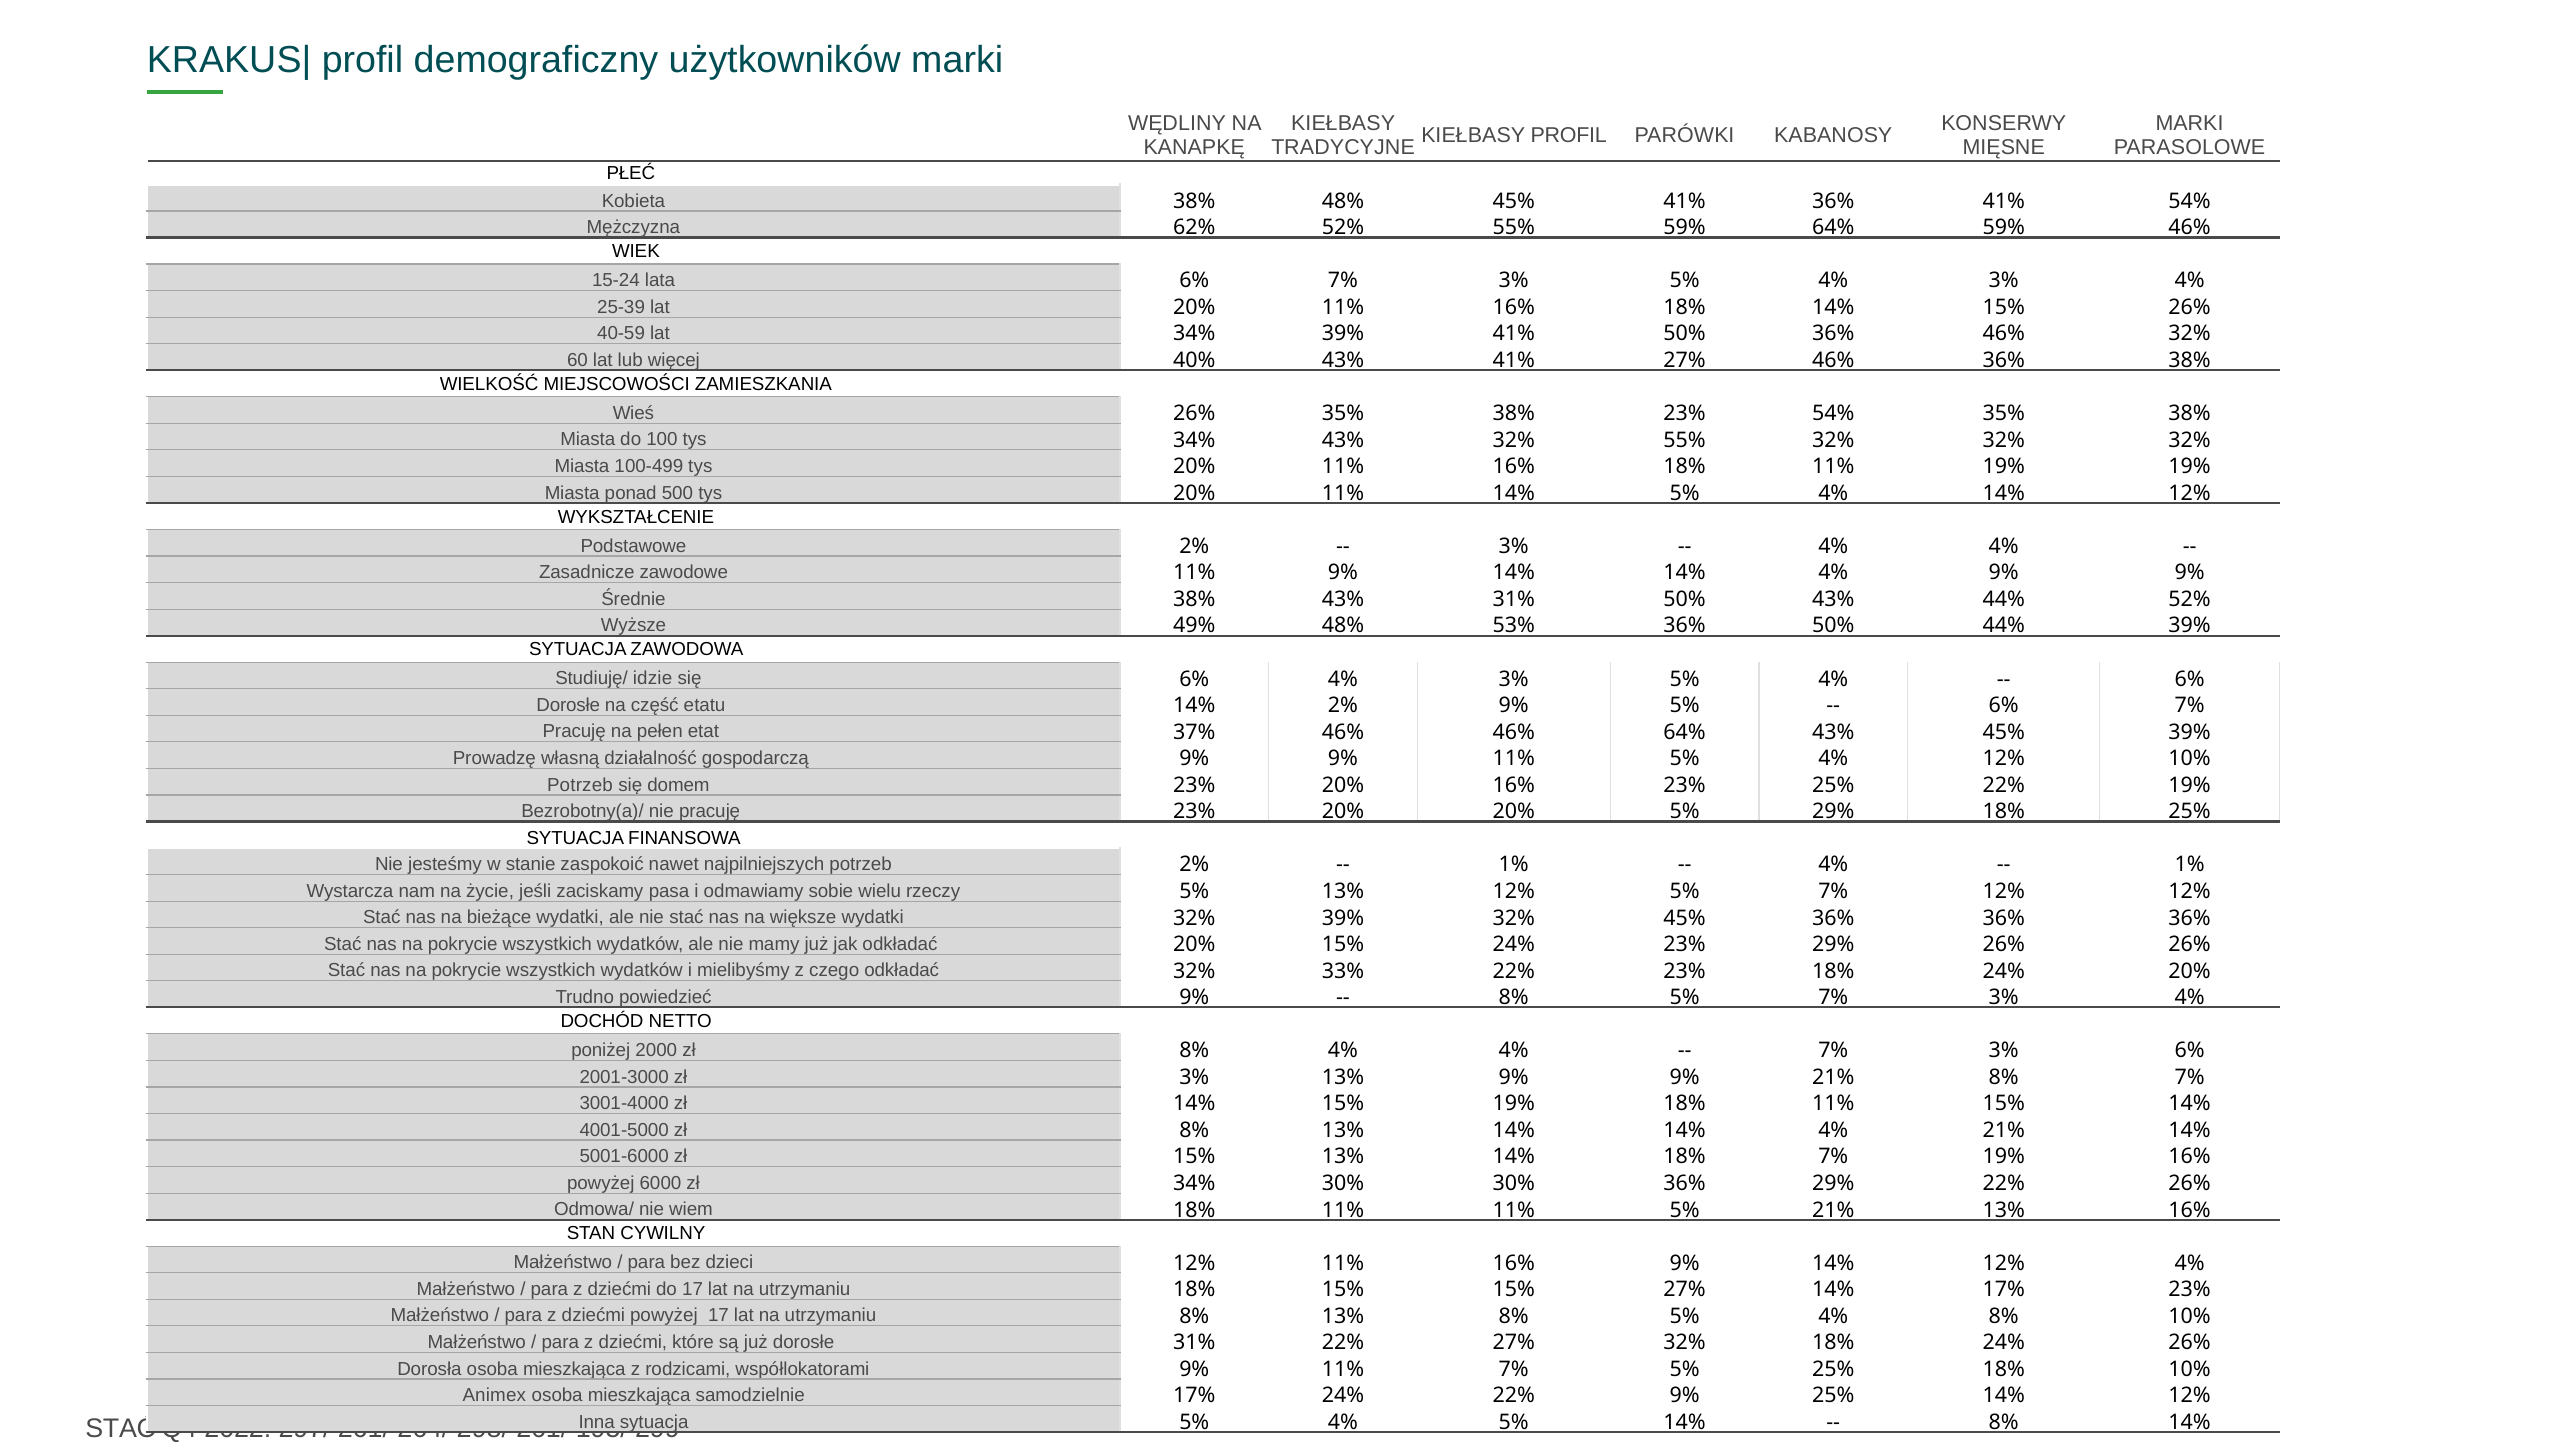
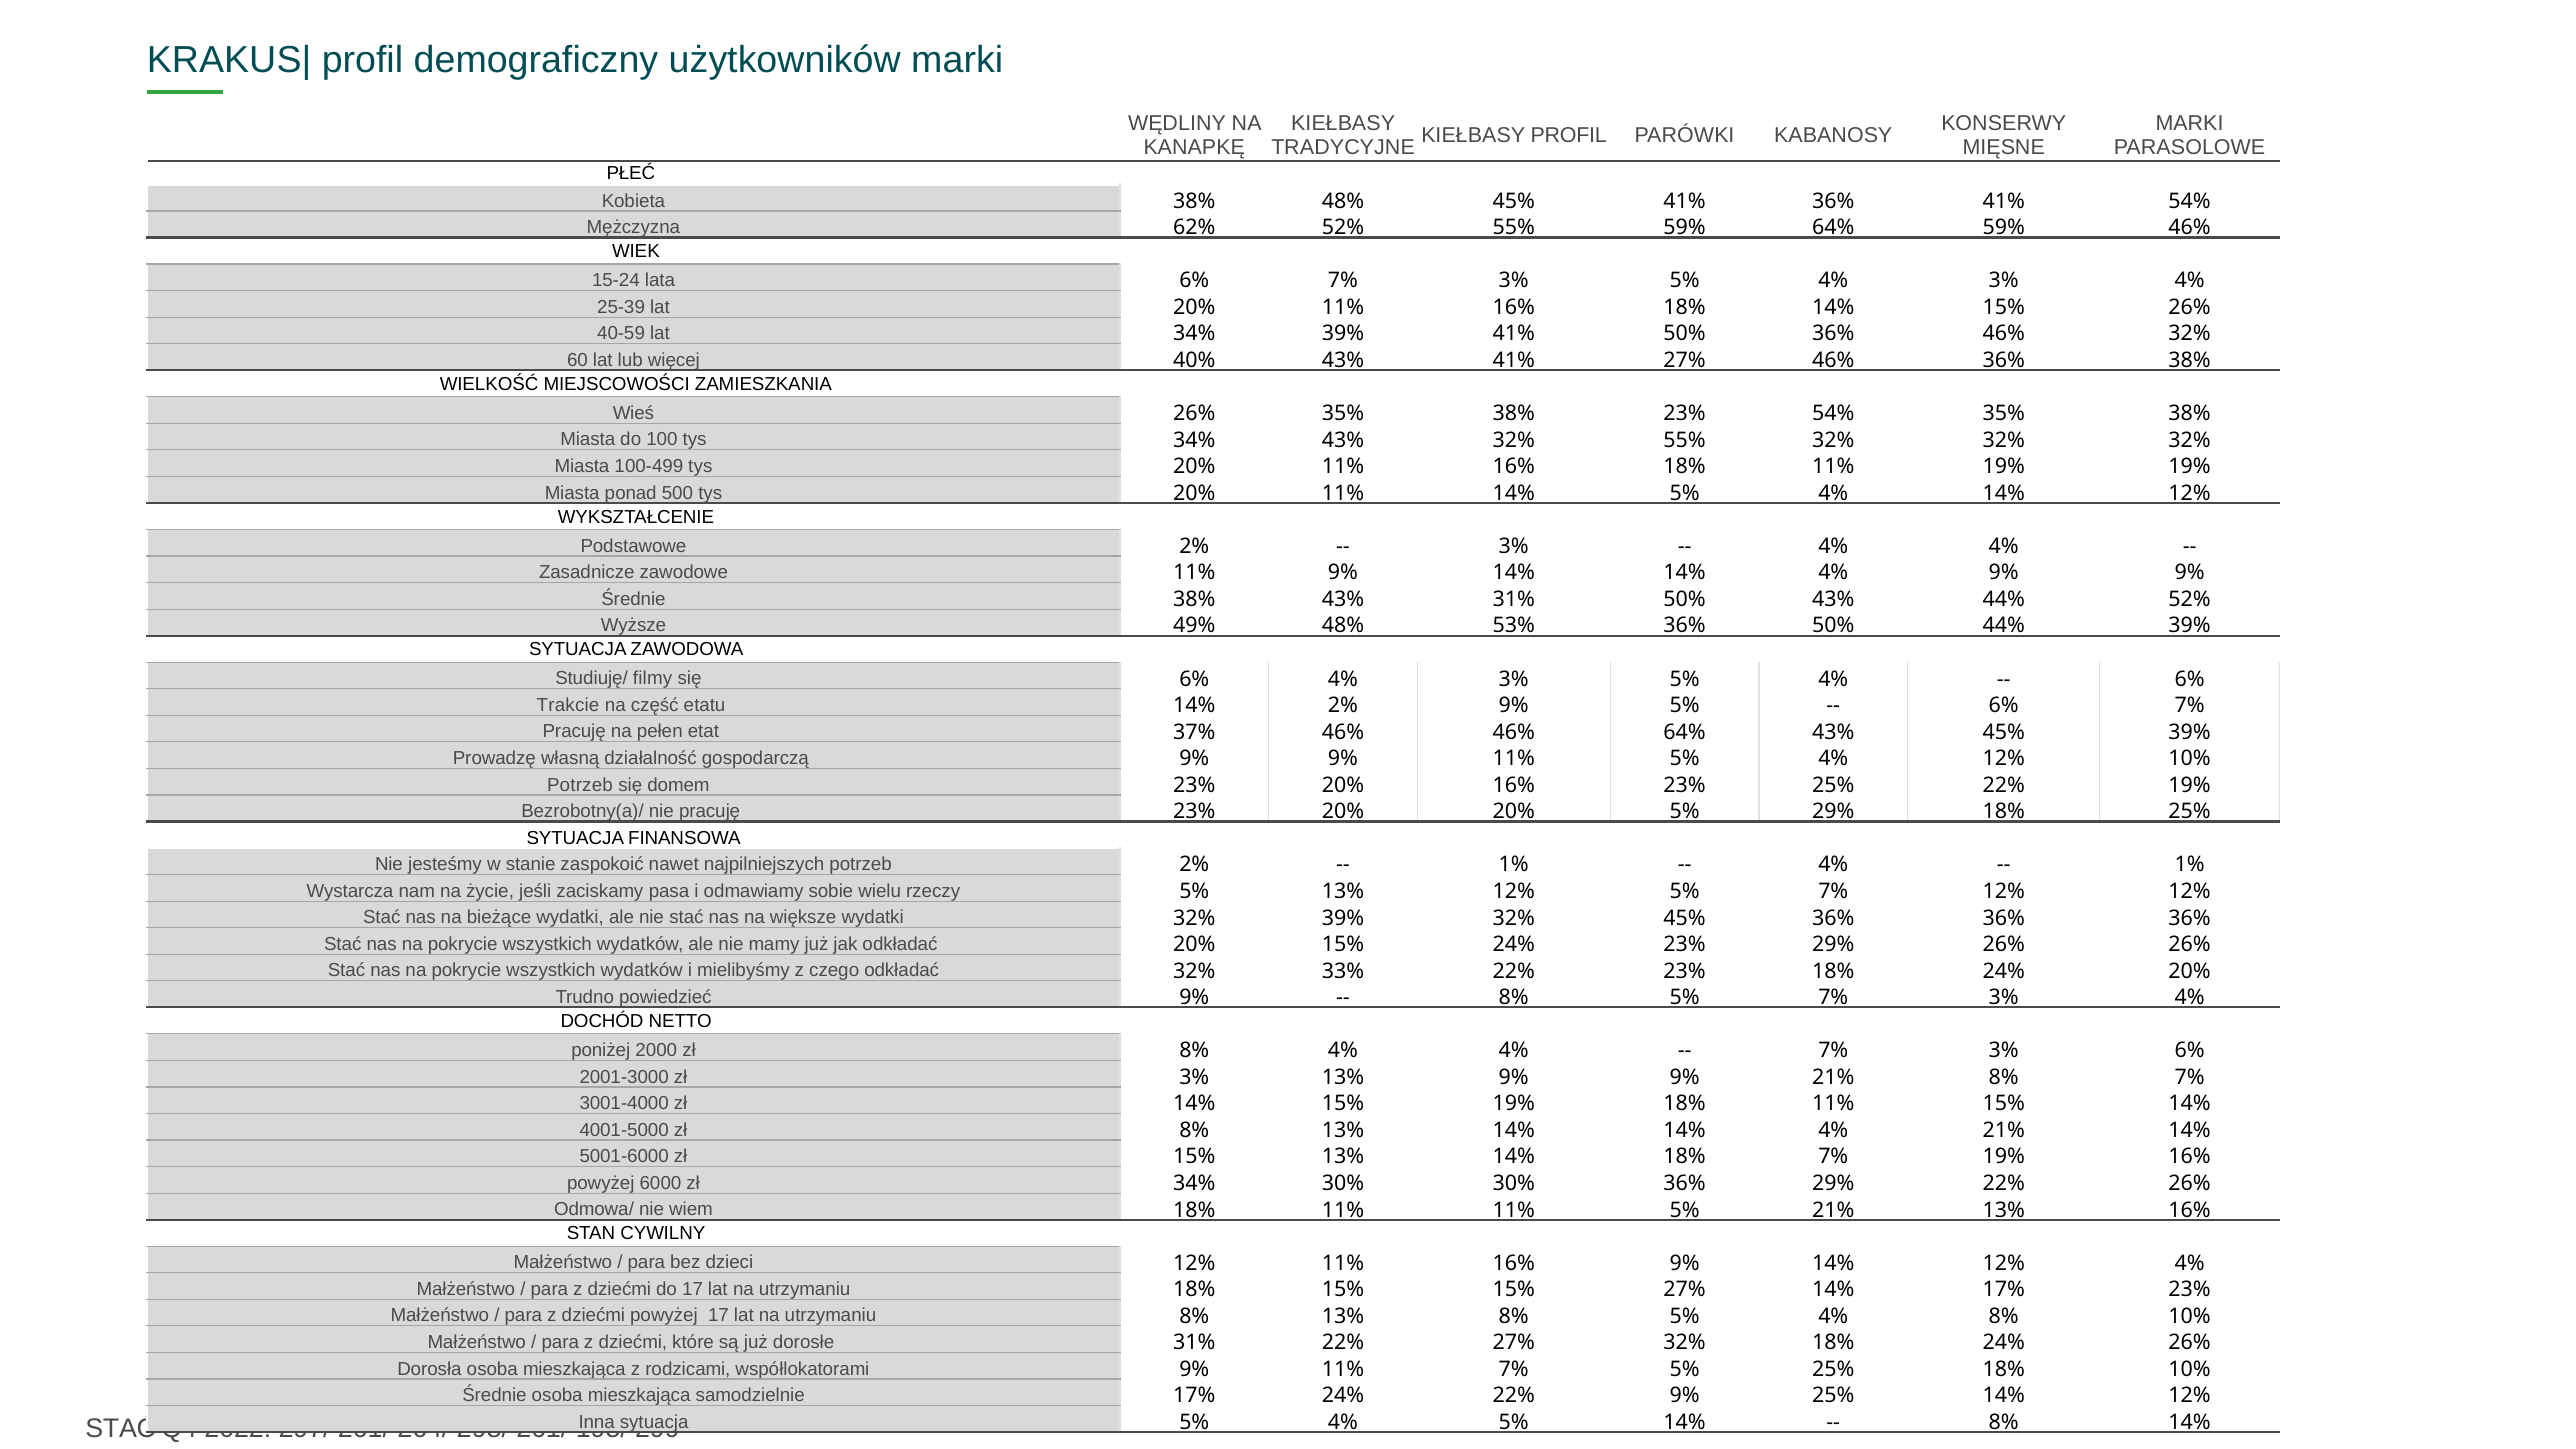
idzie: idzie -> filmy (653, 679)
Dorosłe: Dorosłe -> Trakcie (568, 705)
Animex: Animex -> Średnie (494, 1395)
